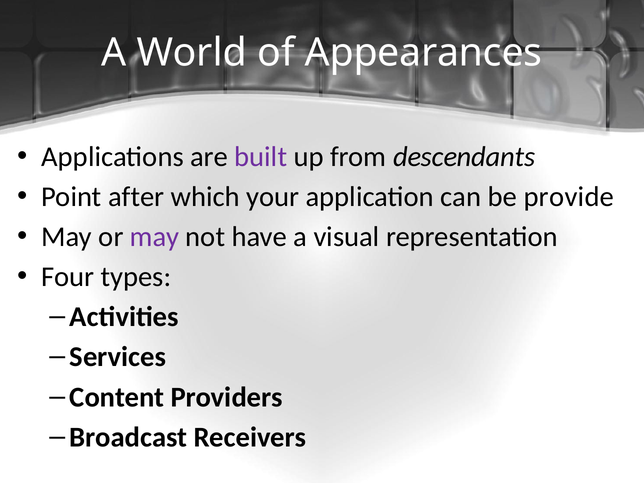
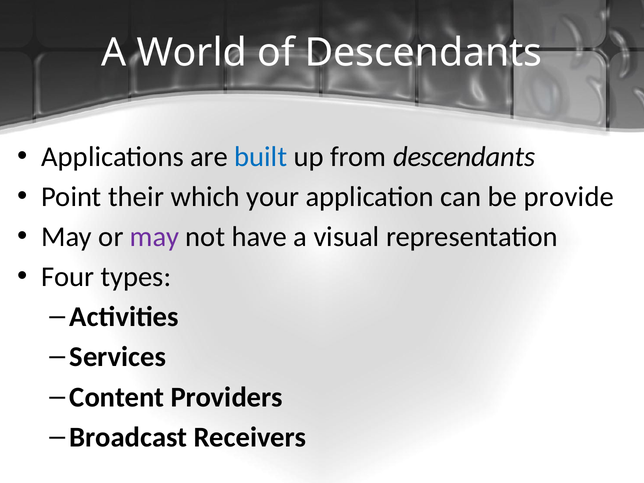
of Appearances: Appearances -> Descendants (423, 53)
built colour: purple -> blue (261, 157)
after: after -> their (136, 197)
